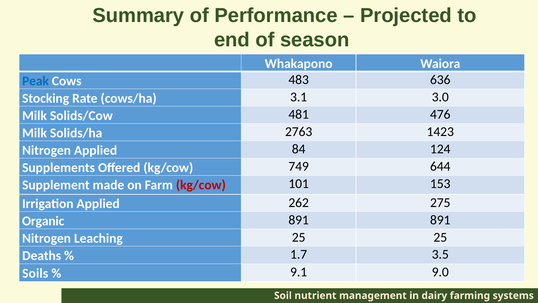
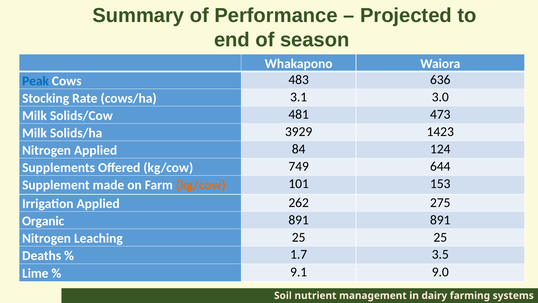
476: 476 -> 473 (440, 114)
2763: 2763 -> 3929 (299, 132)
kg/cow colour: red -> orange (201, 185)
Soils: Soils -> Lime (35, 273)
